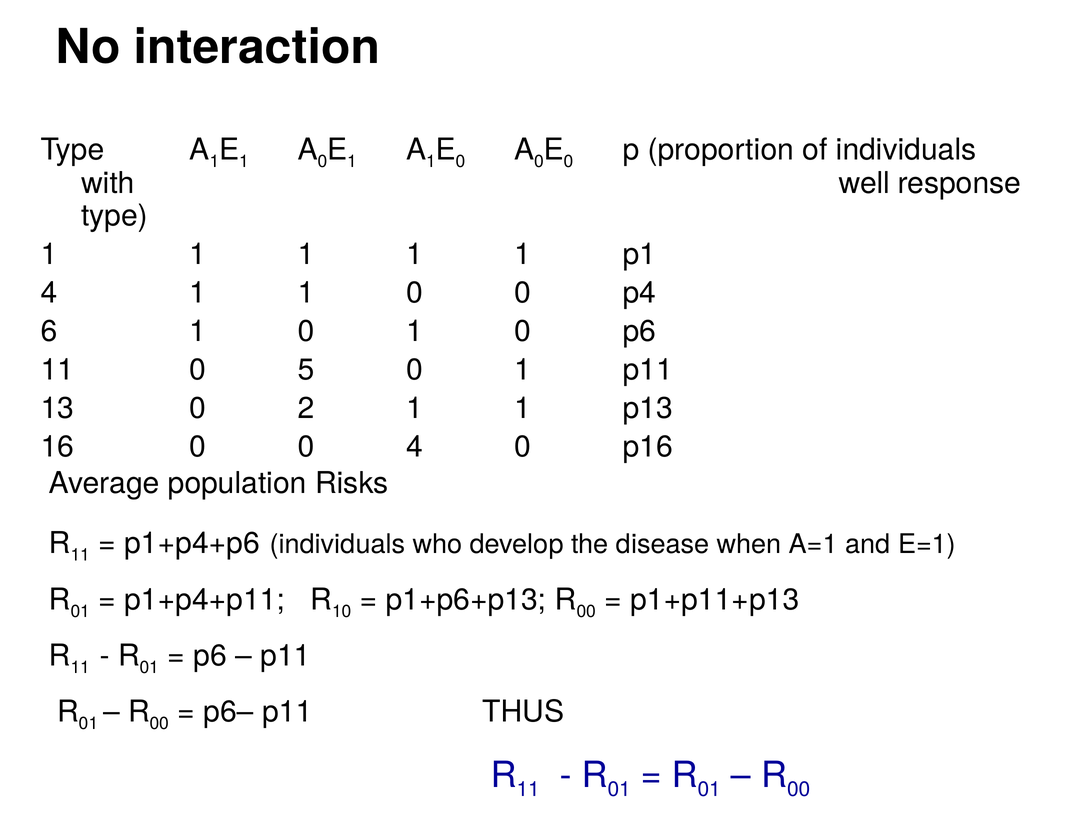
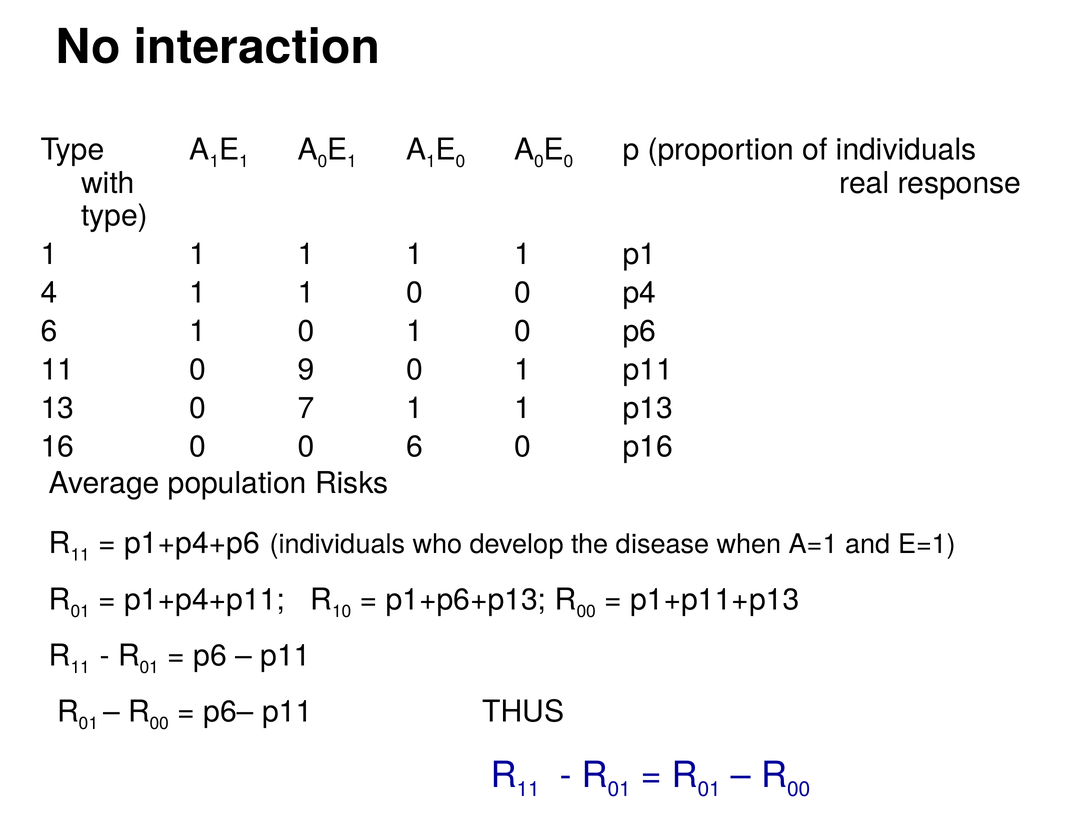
well: well -> real (864, 183)
5: 5 -> 9 (306, 370)
2: 2 -> 7 (306, 408)
0 4: 4 -> 6 (414, 447)
